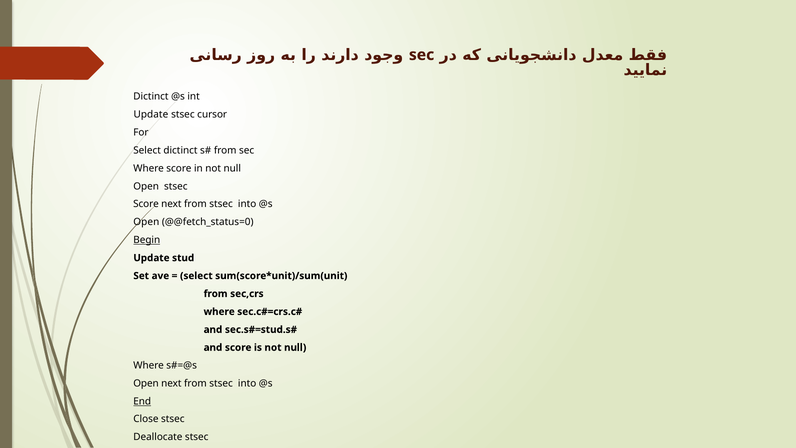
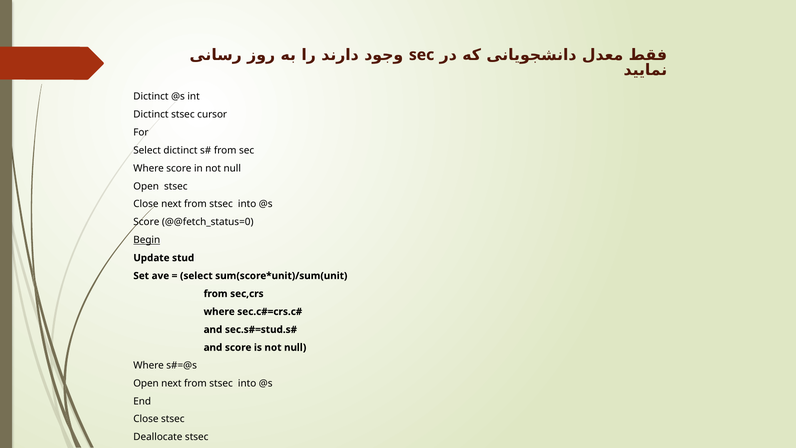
Update: Update -> Dictinct (151, 114)
Score: Score -> Close (146, 204)
Open: Open -> Score (146, 222)
End underline: present -> none (142, 401)
